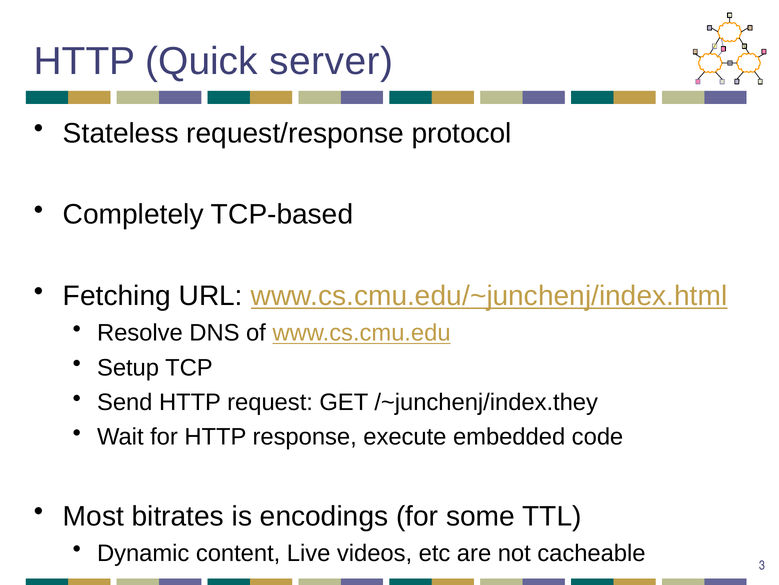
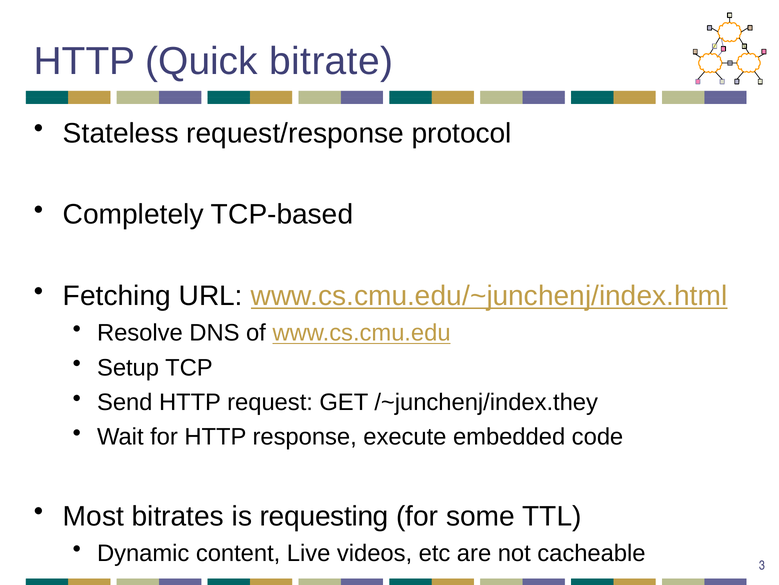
server: server -> bitrate (331, 61)
encodings: encodings -> requesting (324, 516)
